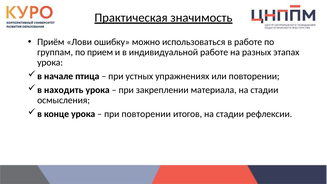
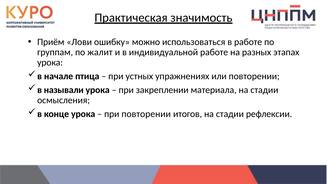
прием: прием -> жалит (100, 52)
находить: находить -> называли (64, 90)
